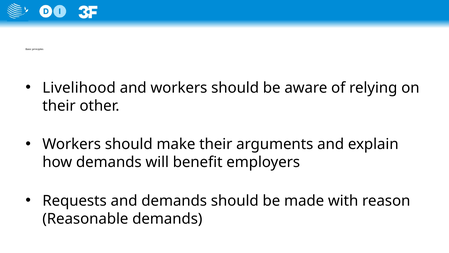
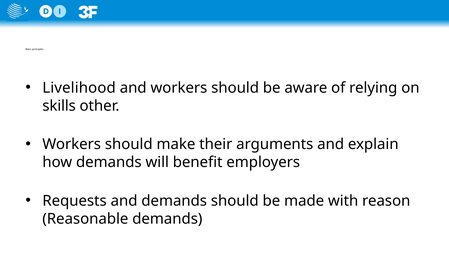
their: their -> skills (59, 106)
